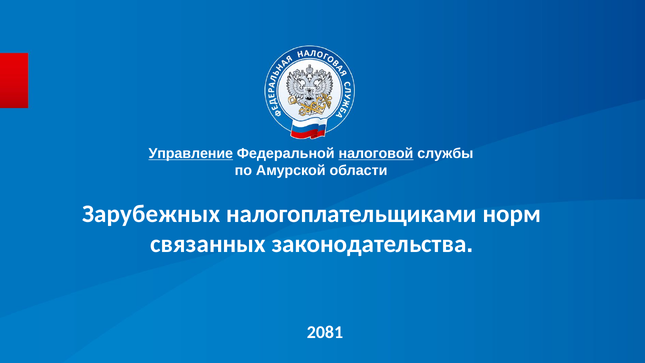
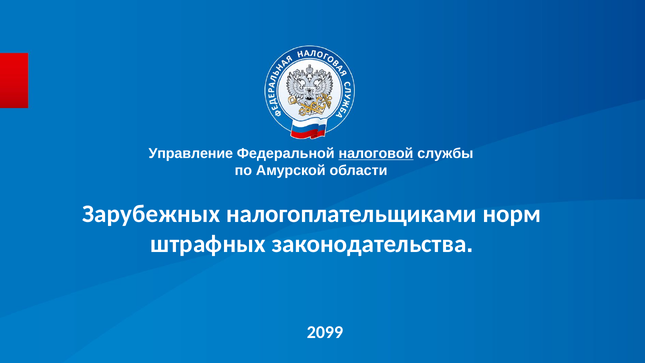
Управление underline: present -> none (191, 153)
связанных: связанных -> штрафных (208, 244)
2081: 2081 -> 2099 (325, 332)
